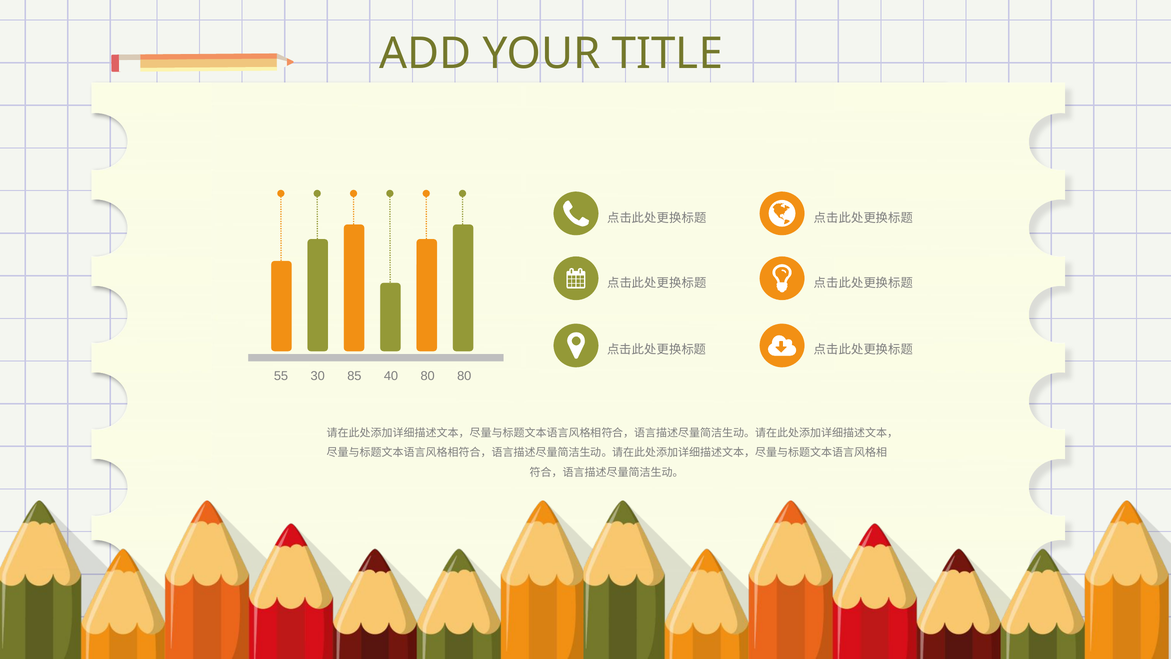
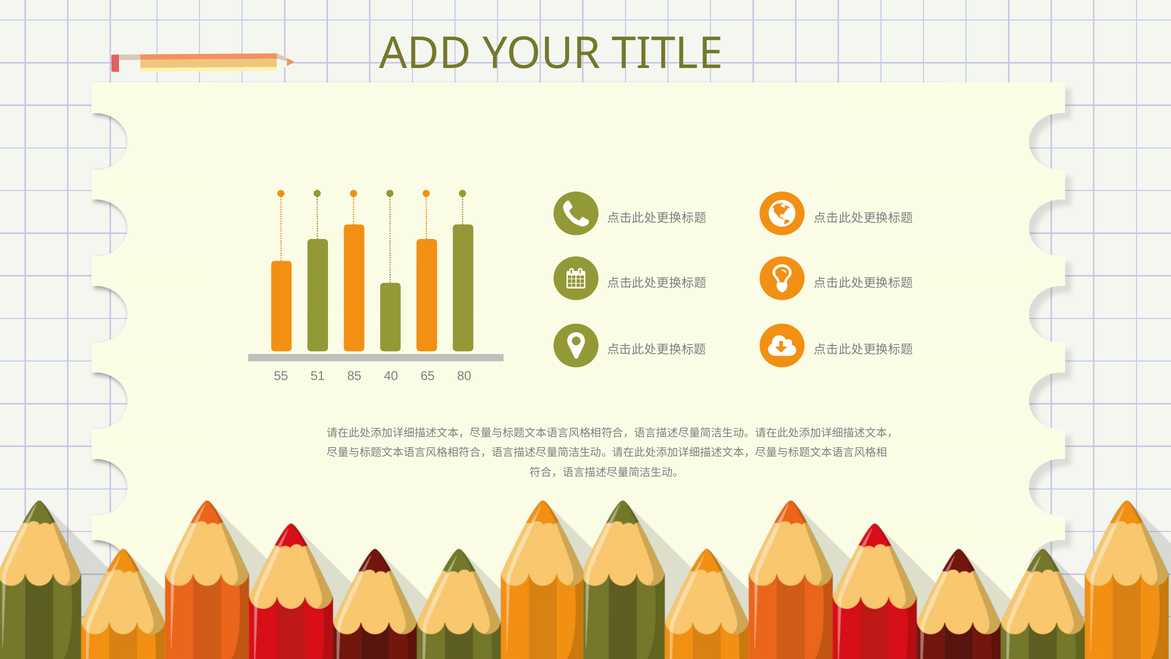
30: 30 -> 51 (318, 376)
40 80: 80 -> 65 (428, 376)
